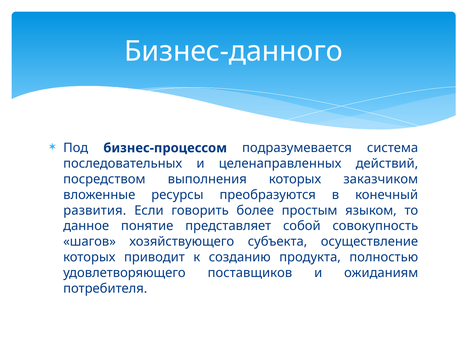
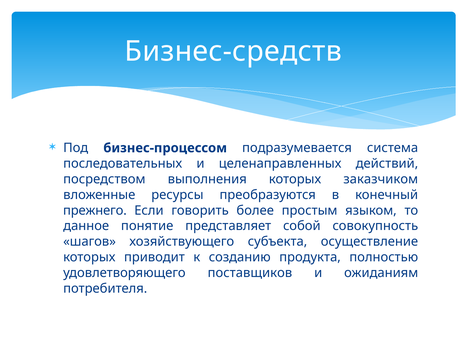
Бизнес-данного: Бизнес-данного -> Бизнес-средств (233, 51)
развития: развития -> прежнего (95, 210)
